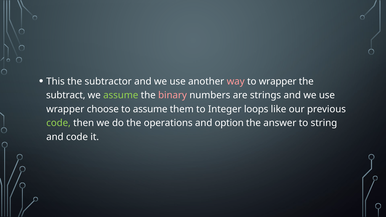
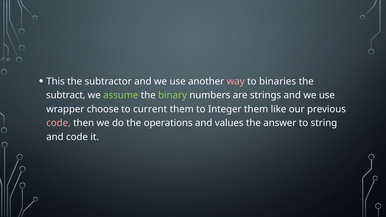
to wrapper: wrapper -> binaries (278, 81)
binary colour: pink -> light green (173, 95)
to assume: assume -> current (150, 109)
Integer loops: loops -> them (256, 109)
code colour: light green -> pink (58, 123)
option: option -> values (229, 123)
